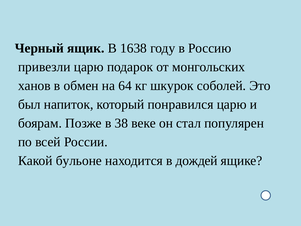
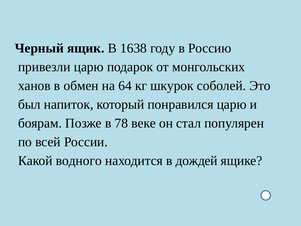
38: 38 -> 78 (121, 123)
бульоне: бульоне -> водного (79, 161)
